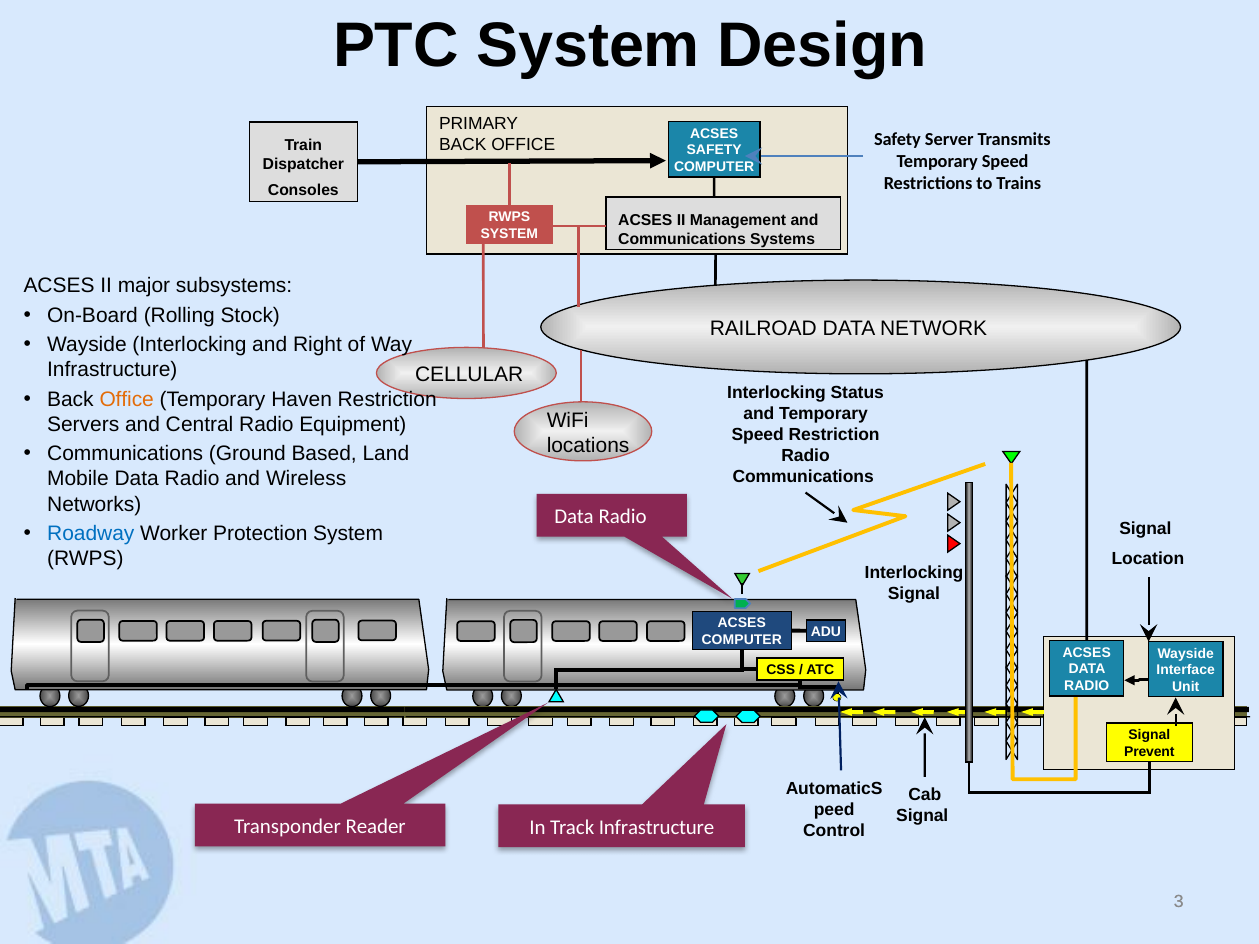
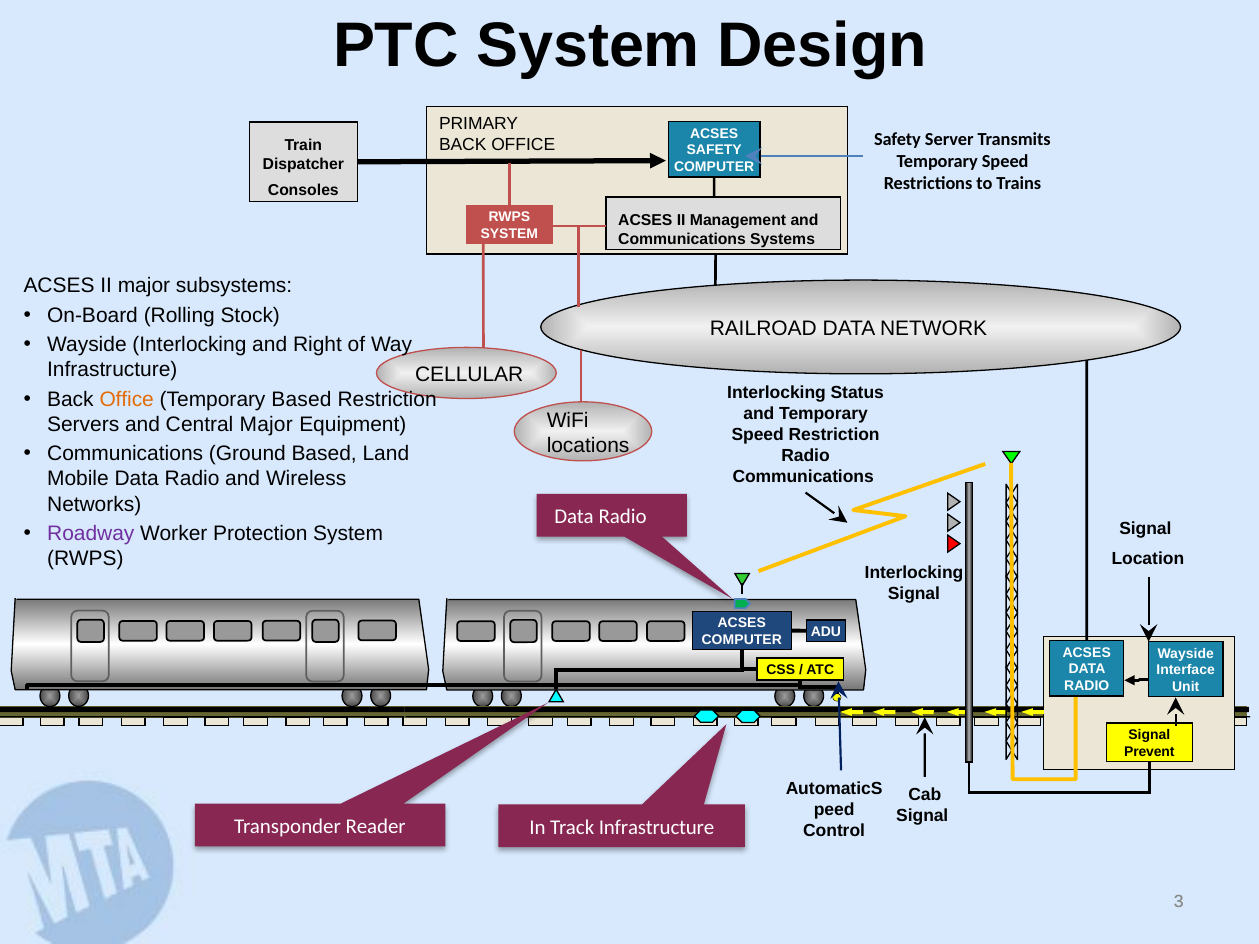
Temporary Haven: Haven -> Based (302, 399)
Central Radio: Radio -> Major (266, 425)
Roadway colour: blue -> purple (91, 534)
